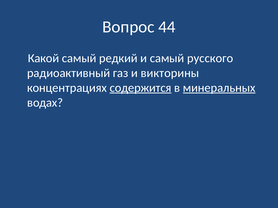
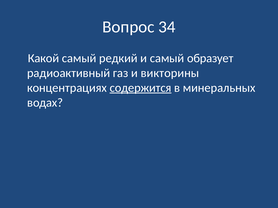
44: 44 -> 34 (167, 27)
русского: русского -> образует (210, 58)
минеральных underline: present -> none (219, 88)
